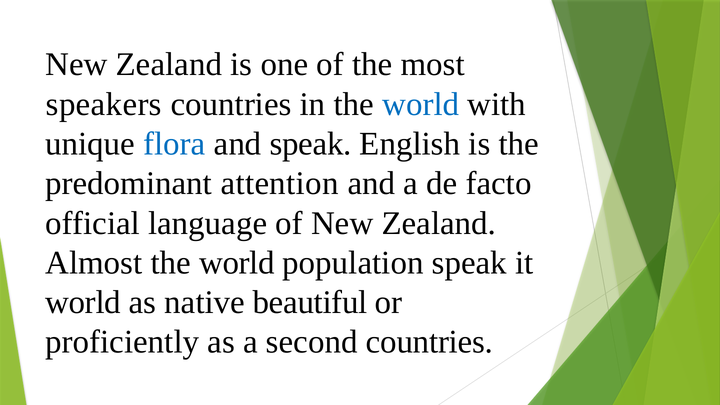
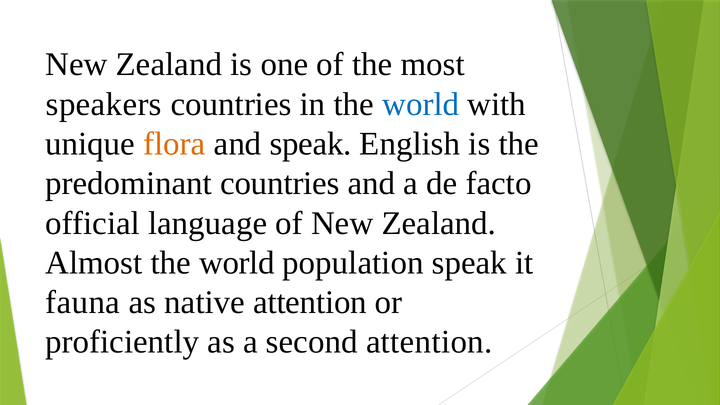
flora colour: blue -> orange (174, 144)
predominant attention: attention -> countries (280, 184)
world: world -> fauna (83, 302)
native beautiful: beautiful -> attention (310, 302)
second countries: countries -> attention (429, 342)
